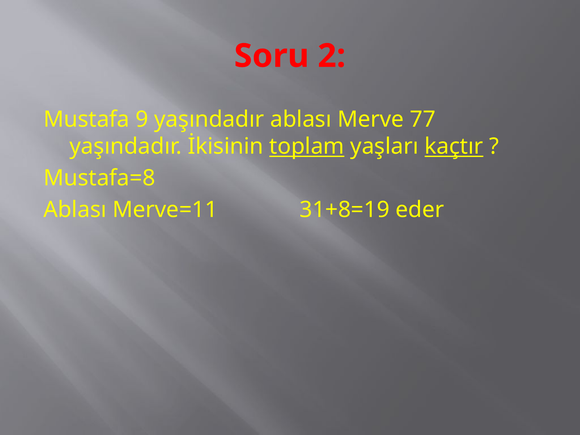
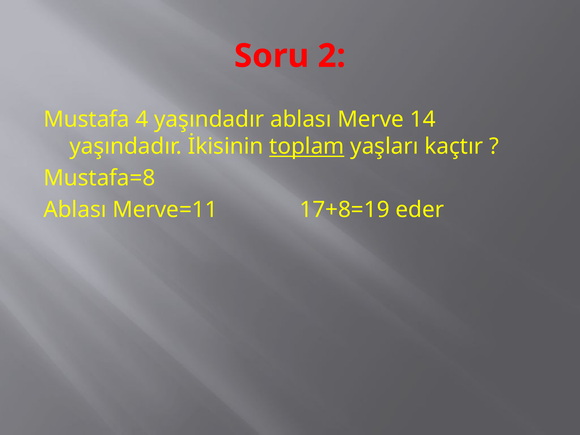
9: 9 -> 4 (142, 119)
77: 77 -> 14 (423, 119)
kaçtır underline: present -> none (454, 147)
31+8=19: 31+8=19 -> 17+8=19 (345, 210)
